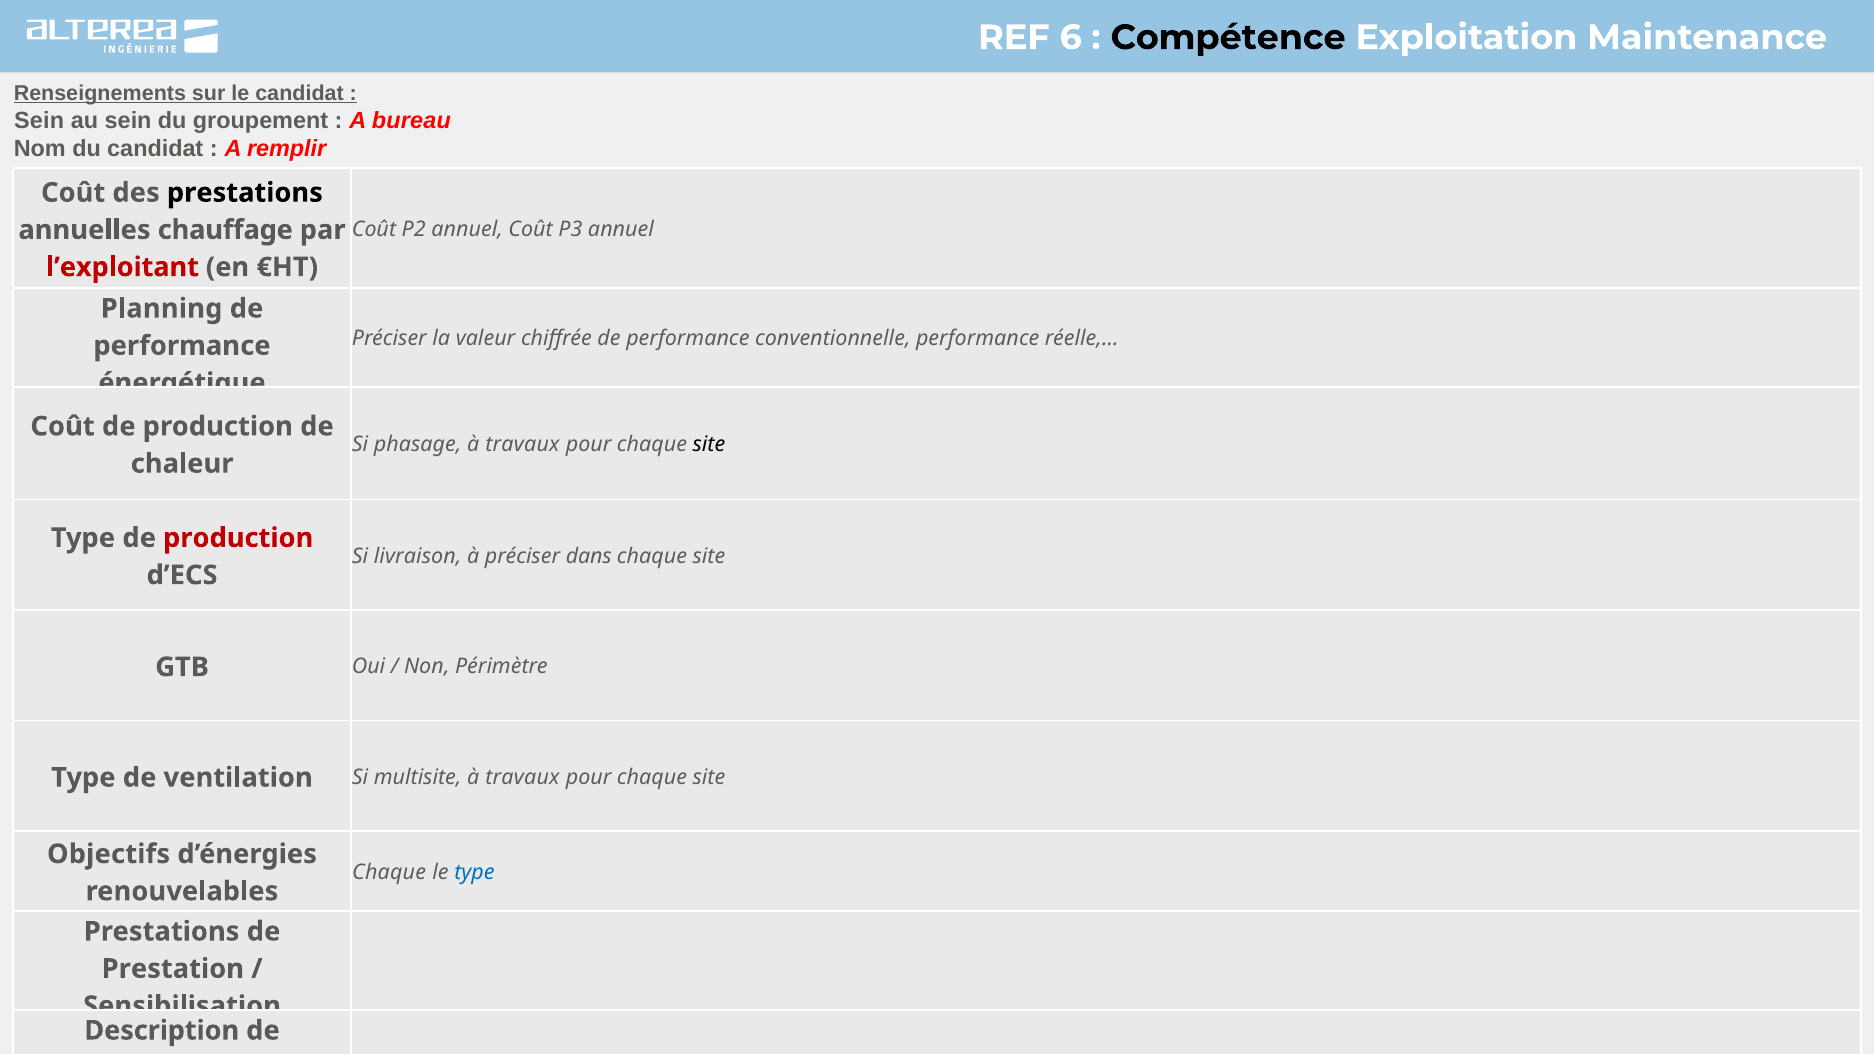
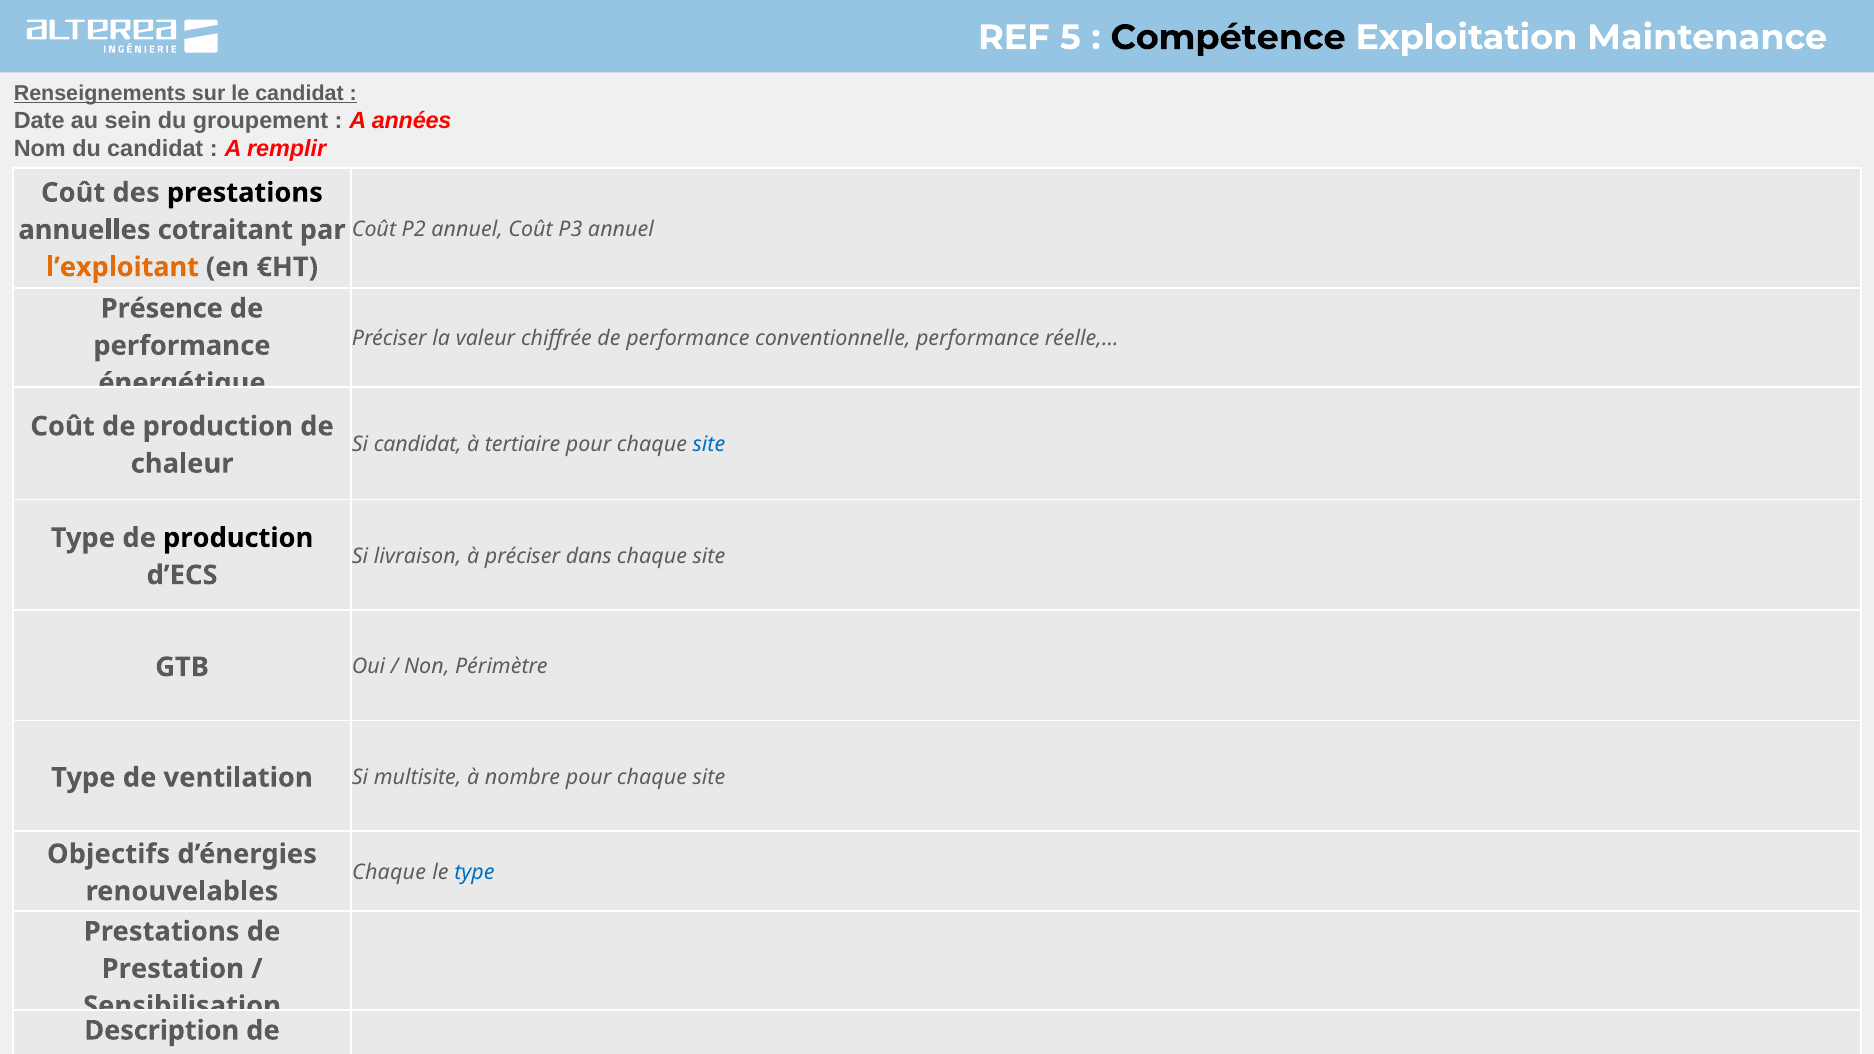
6: 6 -> 5 (1070, 37)
Sein: Sein -> Date (39, 121)
bureau: bureau -> années (412, 121)
chauffage: chauffage -> cotraitant (225, 230)
l’exploitant colour: red -> orange (122, 267)
Planning: Planning -> Présence (162, 309)
Si phasage: phasage -> candidat (418, 445)
travaux: travaux -> tertiaire (523, 445)
site colour: black -> blue (709, 445)
production colour: red -> black (238, 538)
multisite à travaux: travaux -> nombre (523, 777)
